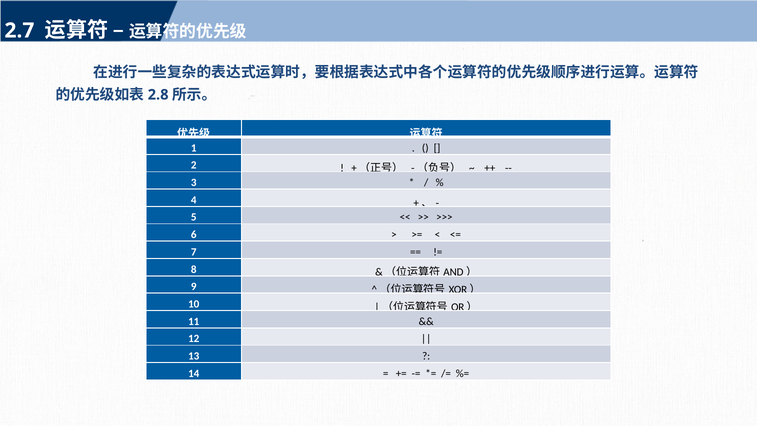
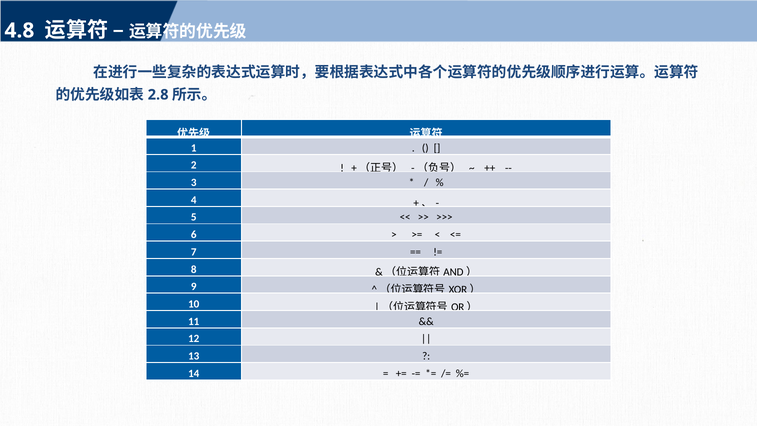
2.7: 2.7 -> 4.8 (19, 31)
